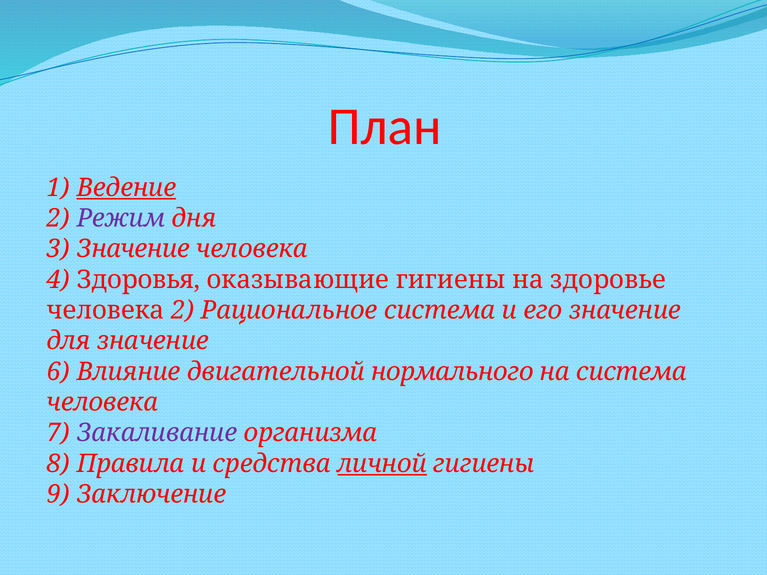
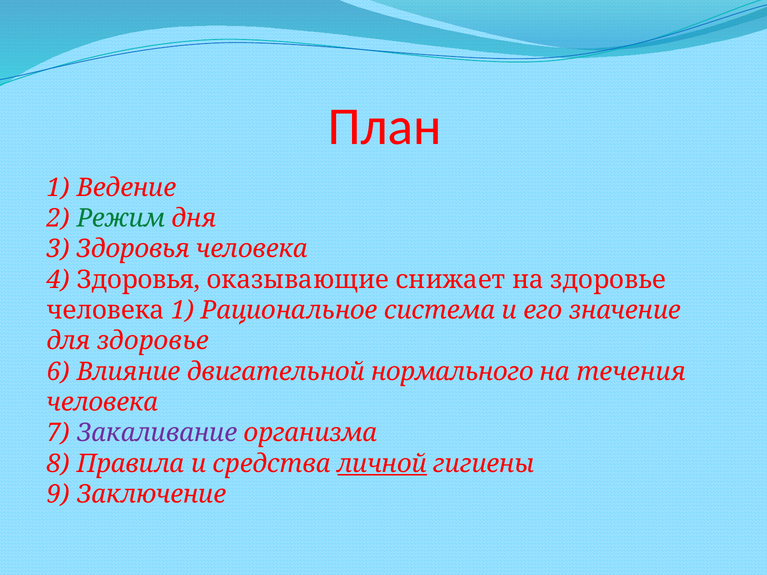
Ведение underline: present -> none (126, 188)
Режим colour: purple -> green (121, 218)
3 Значение: Значение -> Здоровья (133, 249)
оказывающие гигиены: гигиены -> снижает (451, 280)
человека 2: 2 -> 1 (183, 310)
для значение: значение -> здоровье (153, 341)
на система: система -> течения (631, 372)
